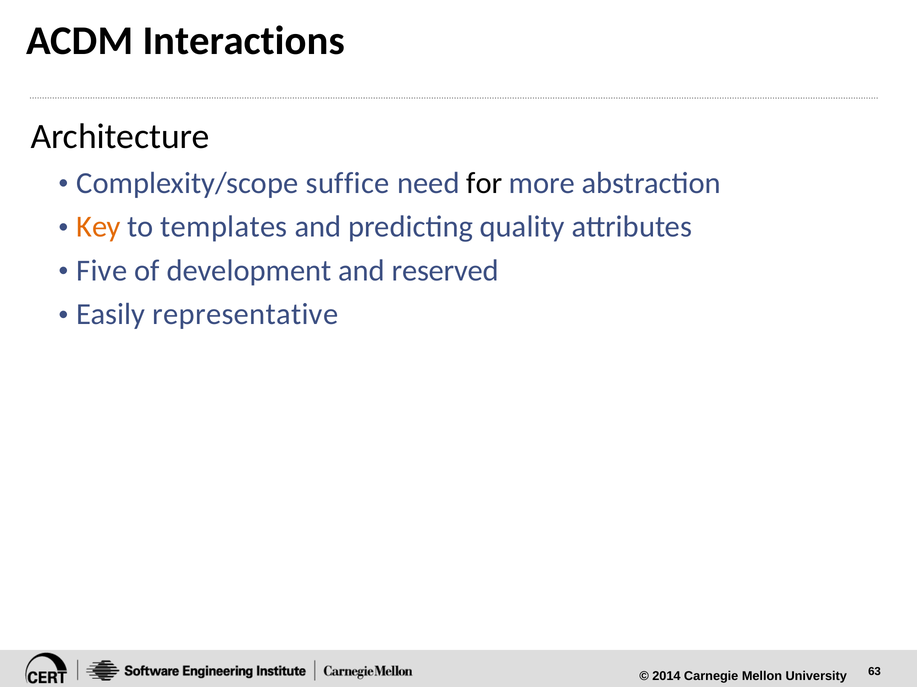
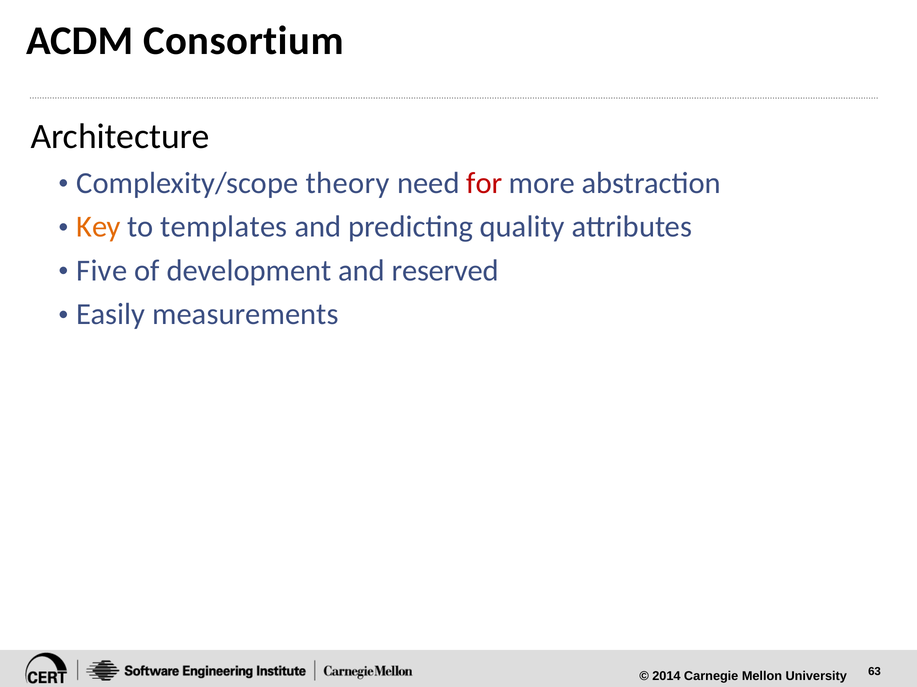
Interactions: Interactions -> Consortium (243, 41)
suffice: suffice -> theory (348, 183)
for colour: black -> red (484, 183)
representative: representative -> measurements (245, 315)
